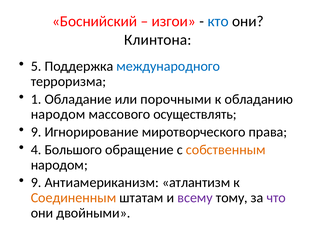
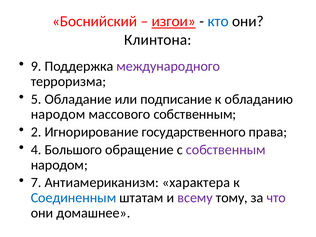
изгои underline: none -> present (174, 21)
5: 5 -> 9 (36, 66)
международного colour: blue -> purple (168, 66)
1: 1 -> 5 (36, 99)
порочными: порочными -> подписание (176, 99)
массового осуществлять: осуществлять -> собственным (195, 114)
9: 9 -> 2 (36, 132)
миротворческого: миротворческого -> государственного (194, 132)
собственным colour: orange -> purple (226, 150)
9: 9 -> 7 (36, 183)
атлантизм: атлантизм -> характера (196, 183)
Соединенным colour: orange -> blue (74, 198)
двойными: двойными -> домашнее (93, 213)
